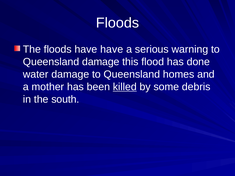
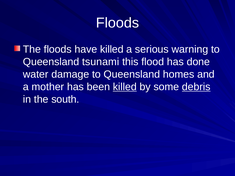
have have: have -> killed (112, 49)
Queensland damage: damage -> tsunami (101, 62)
debris underline: none -> present (196, 87)
